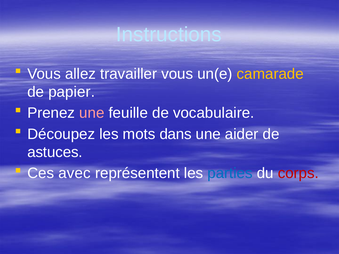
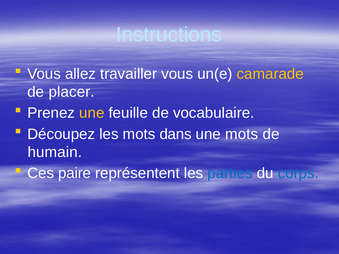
papier: papier -> placer (72, 92)
une colour: pink -> yellow (92, 113)
une aider: aider -> mots (242, 134)
astuces: astuces -> humain (55, 152)
avec: avec -> paire (75, 173)
corps colour: red -> blue (298, 173)
